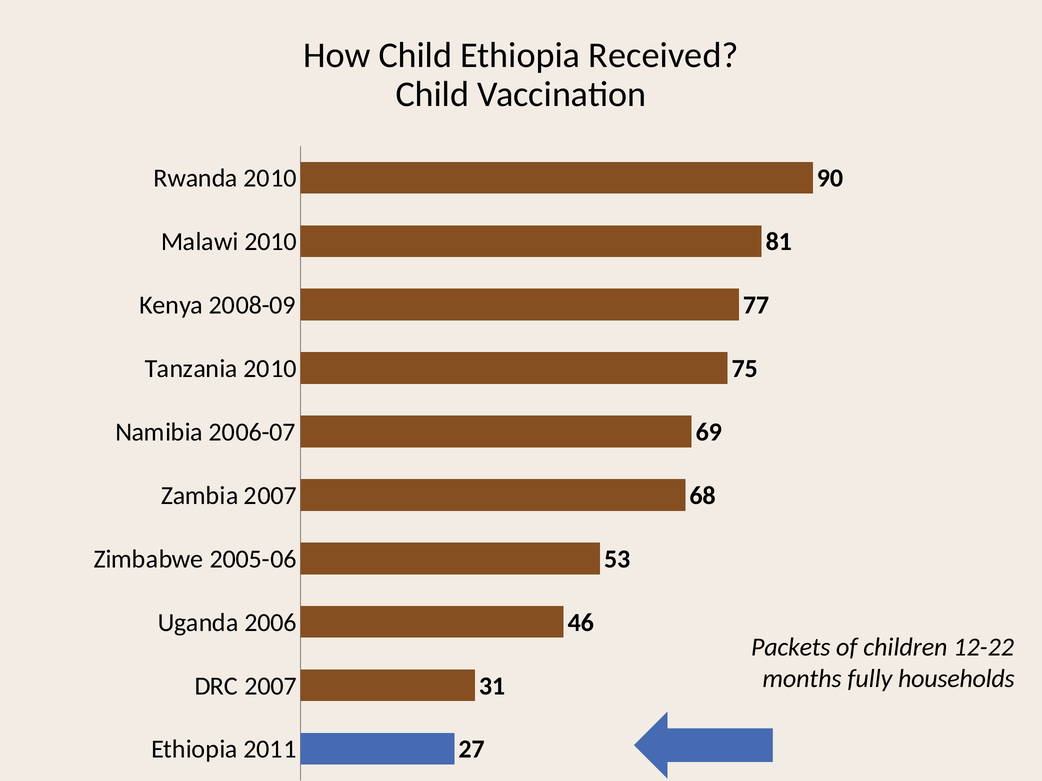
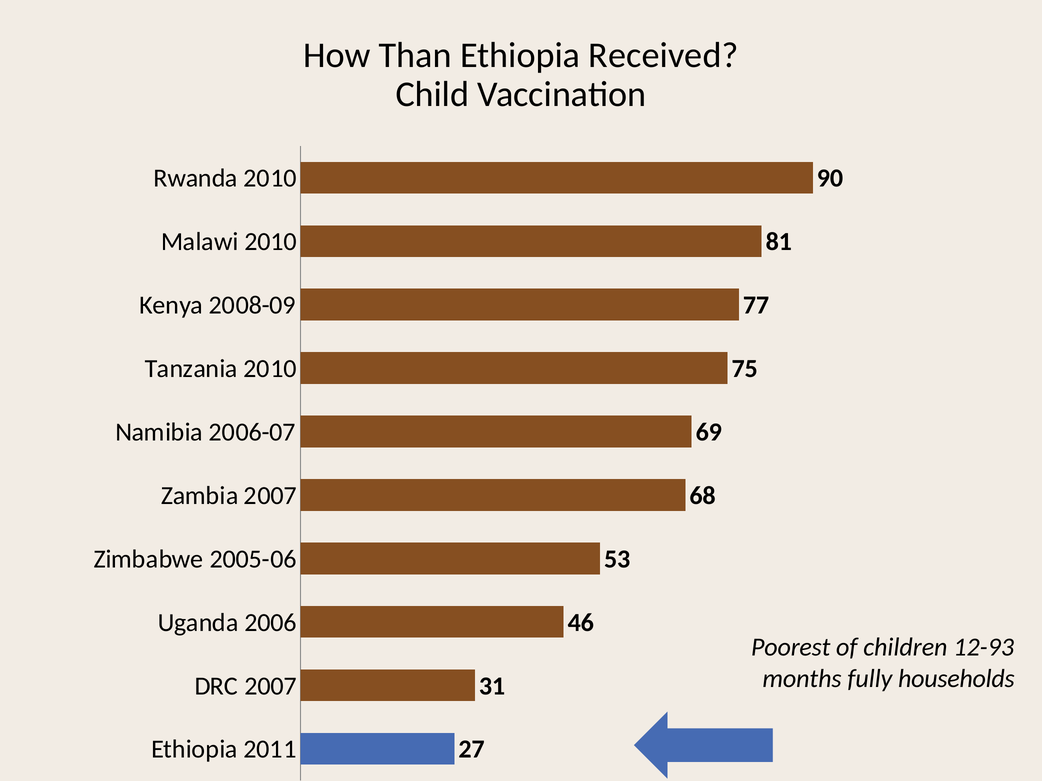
How Child: Child -> Than (415, 55)
Packets: Packets -> Poorest (791, 648)
12-22: 12-22 -> 12-93 (984, 648)
